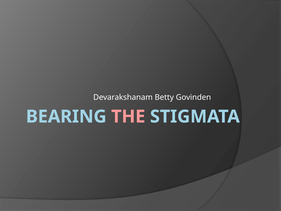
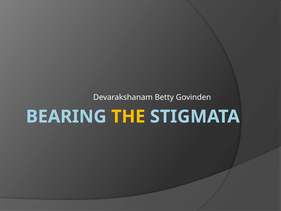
THE colour: pink -> yellow (128, 116)
